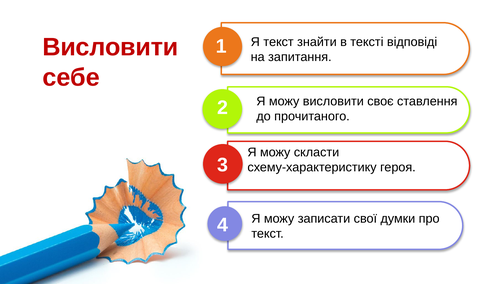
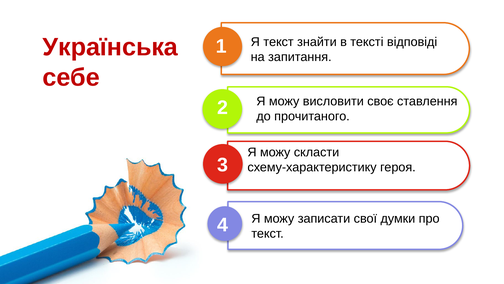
Висловити: Висловити -> Українська (110, 47)
